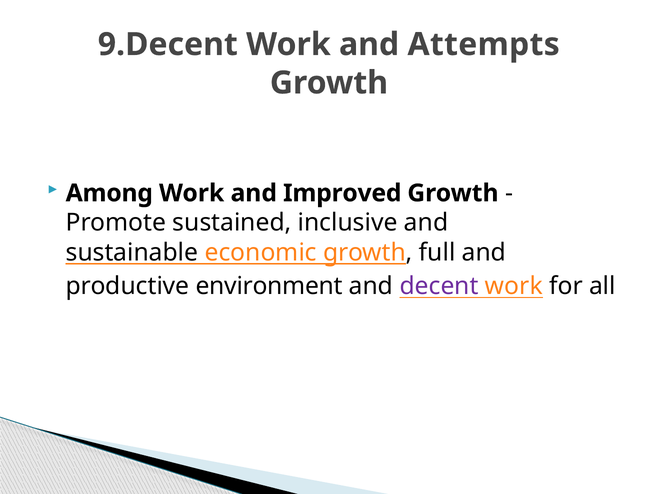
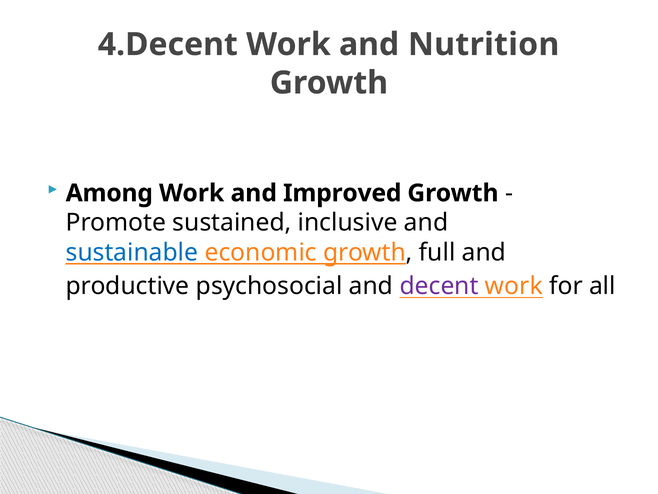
9.Decent: 9.Decent -> 4.Decent (168, 44)
Attempts: Attempts -> Nutrition (484, 44)
sustainable colour: black -> blue (132, 252)
environment: environment -> psychosocial (269, 286)
